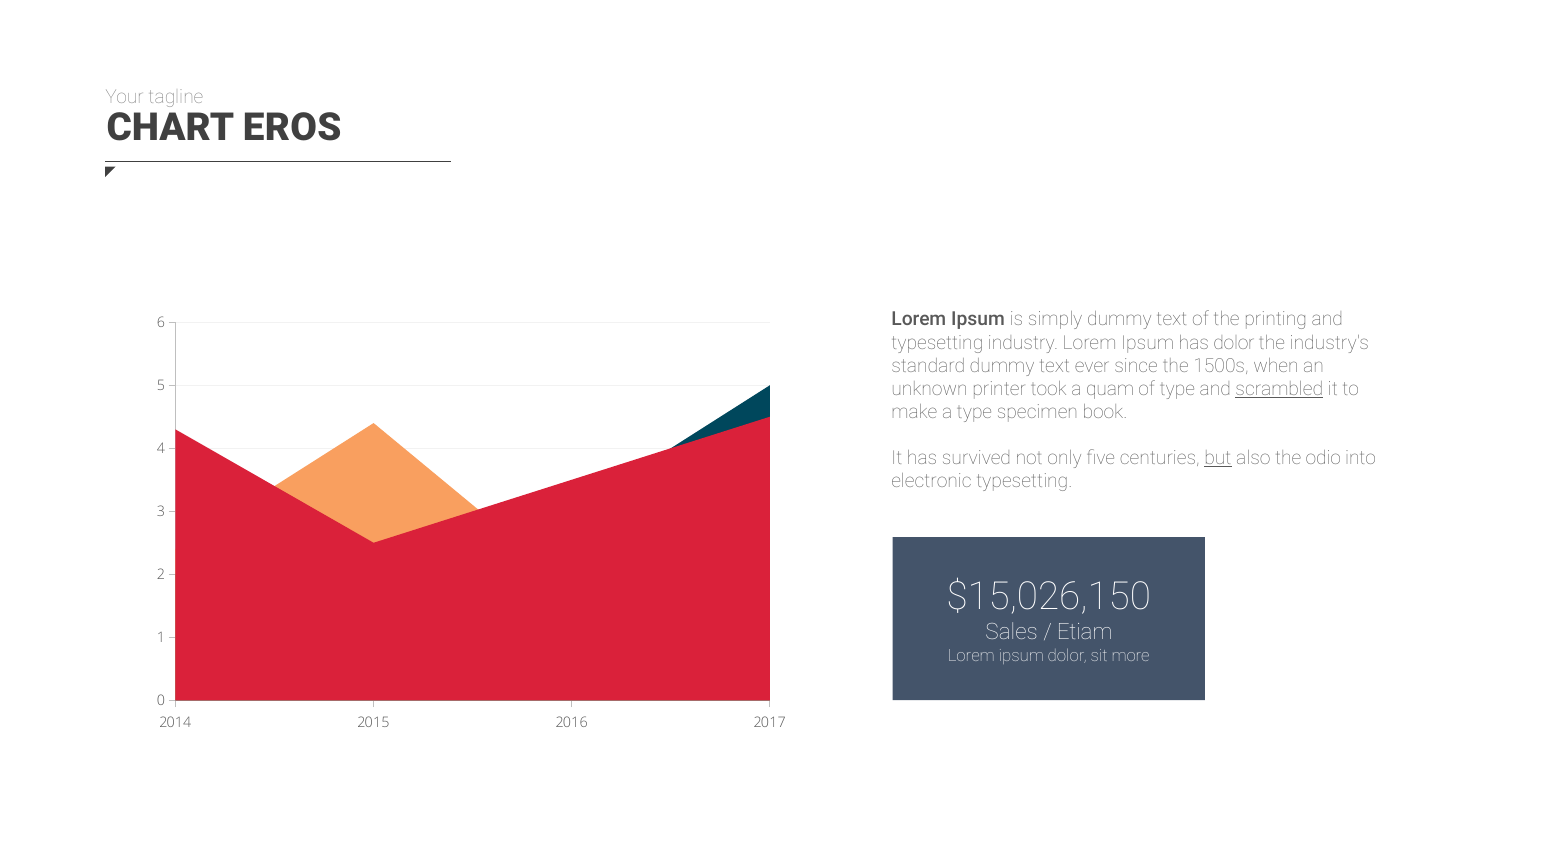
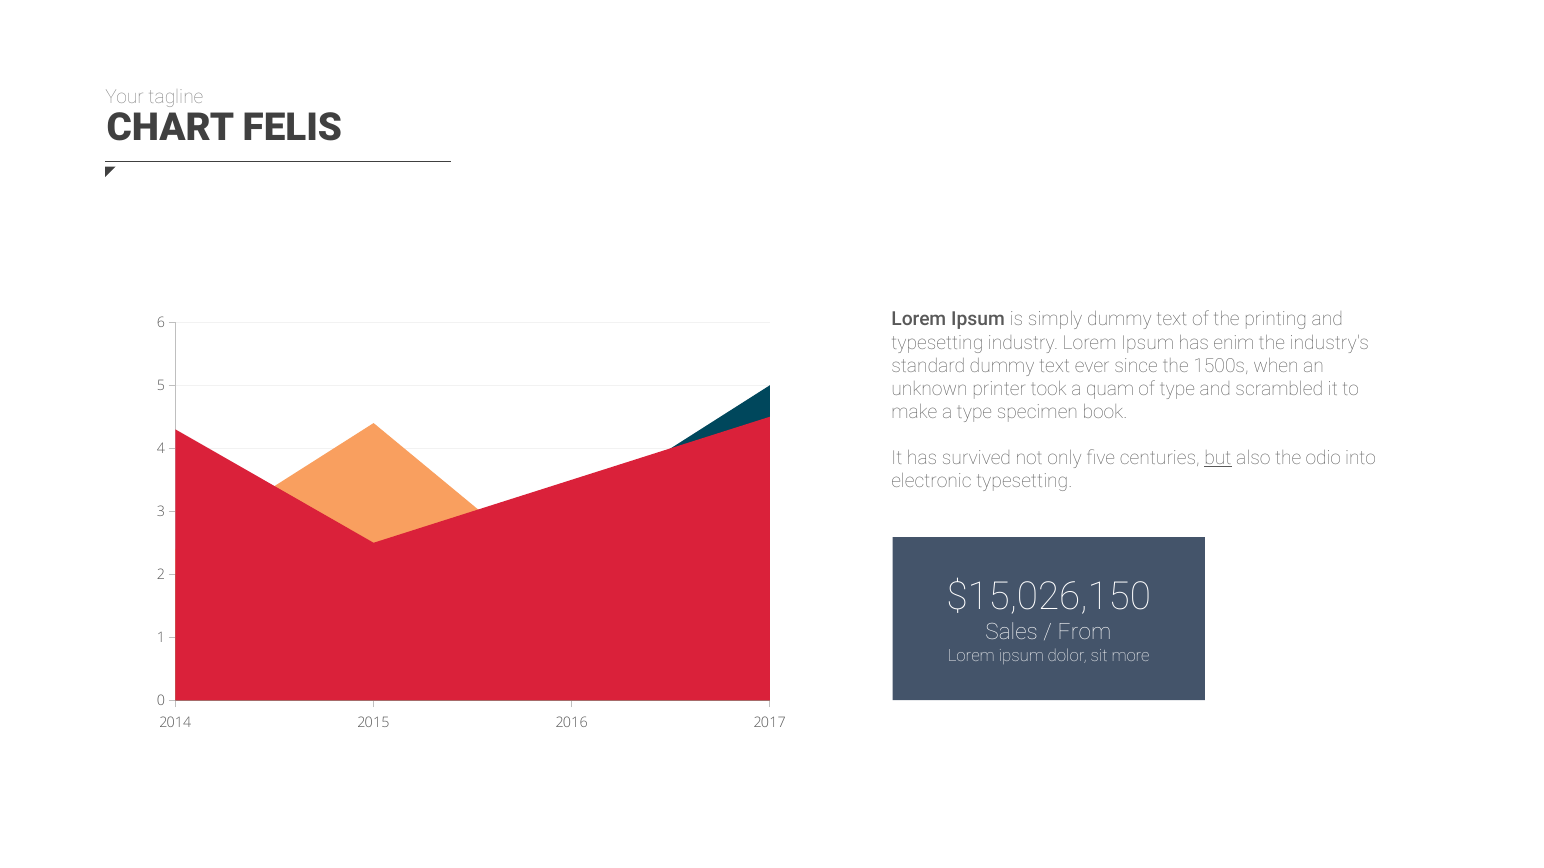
EROS: EROS -> FELIS (292, 128)
has dolor: dolor -> enim (1234, 343)
scrambled underline: present -> none (1279, 389)
Etiam: Etiam -> From (1084, 633)
